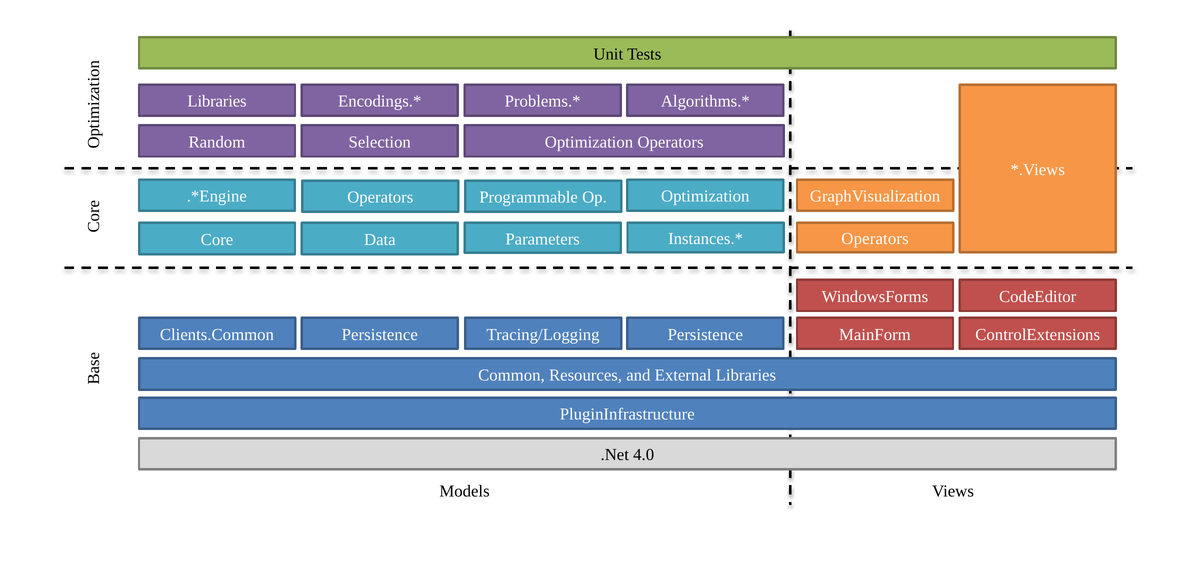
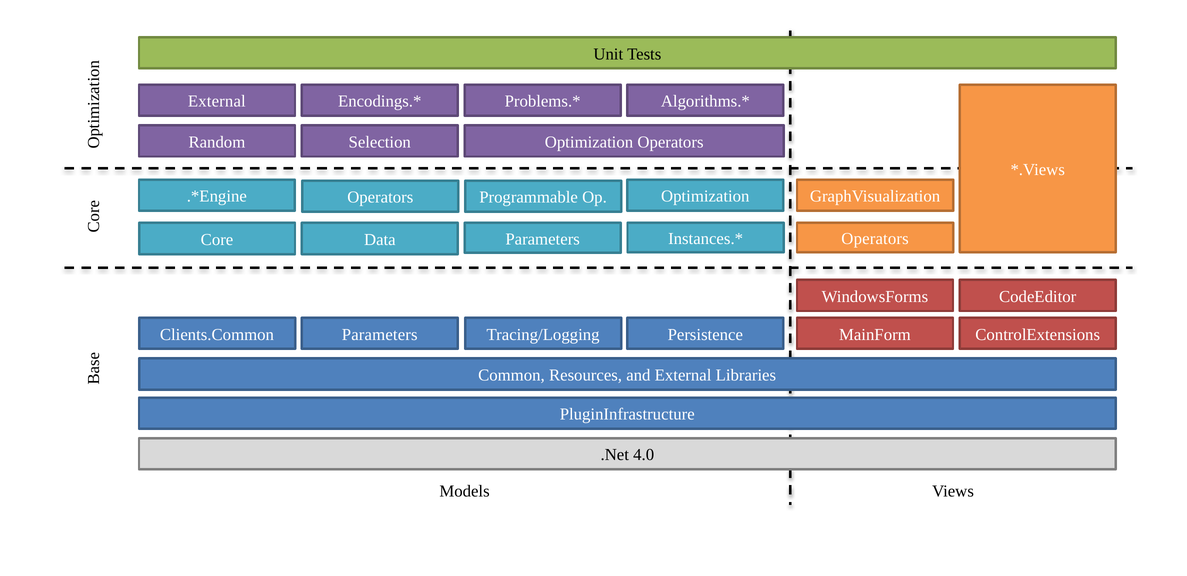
Libraries: Libraries -> External (217, 102)
Persistence: Persistence -> Parameters (380, 335)
